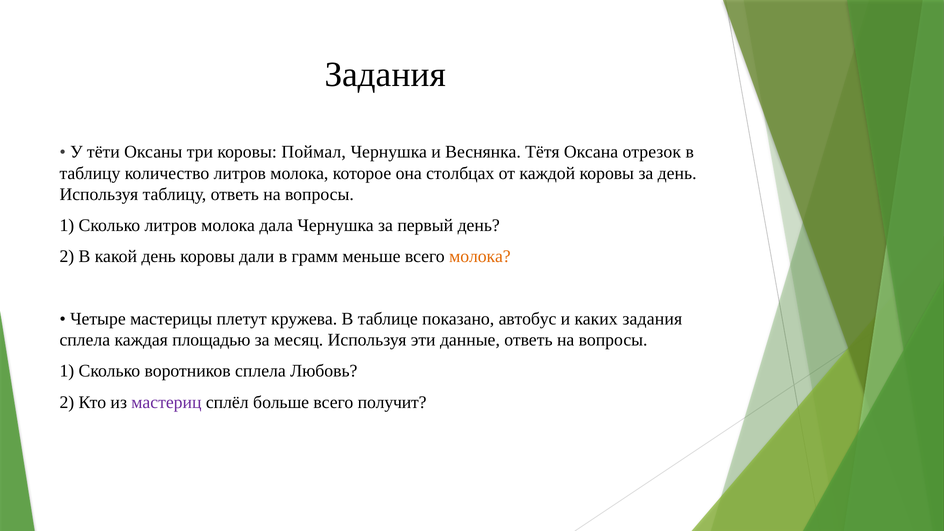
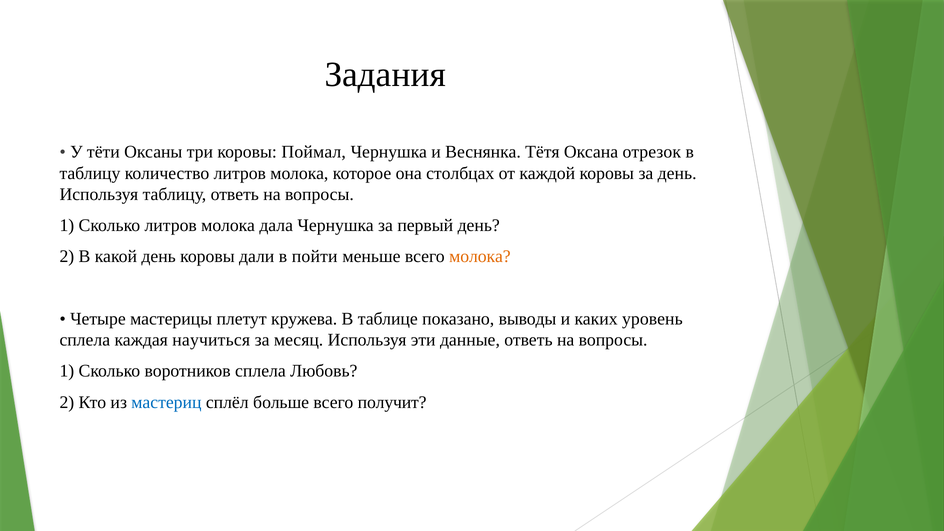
грамм: грамм -> пойти (315, 257)
автобус: автобус -> выводы (527, 319)
каких задания: задания -> уровень (652, 319)
площадью: площадью -> научиться (211, 340)
мастериц colour: purple -> blue (166, 402)
